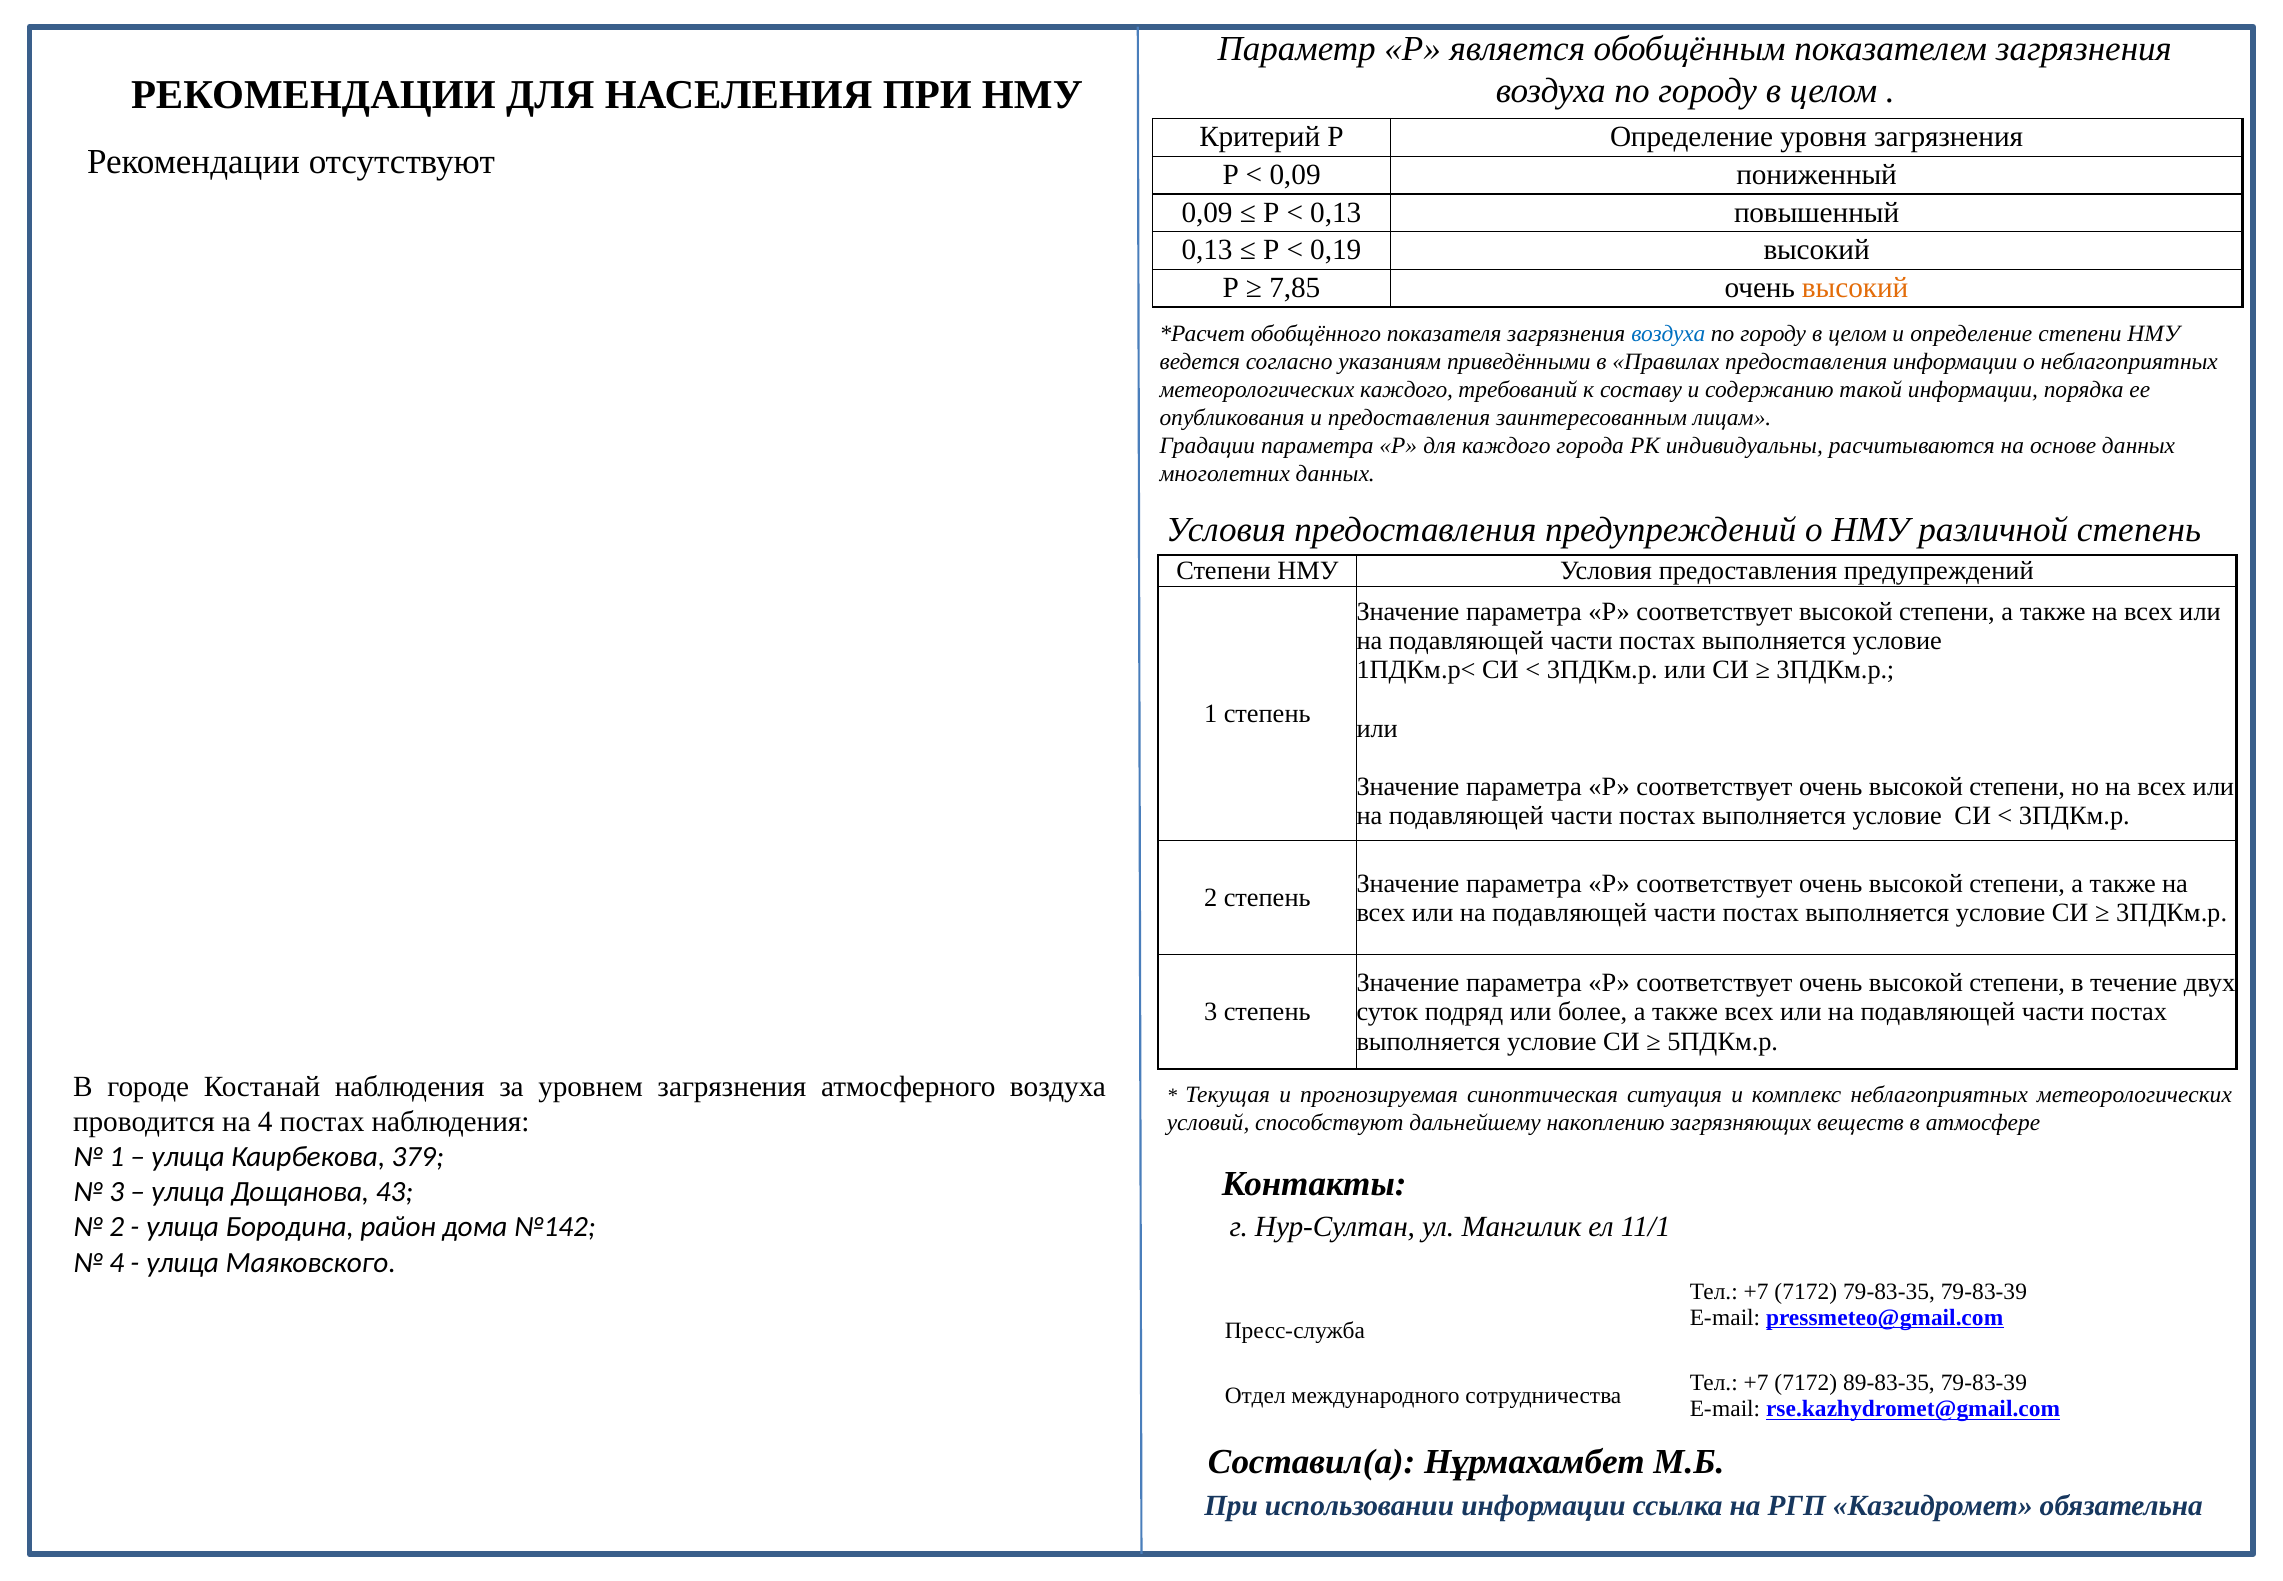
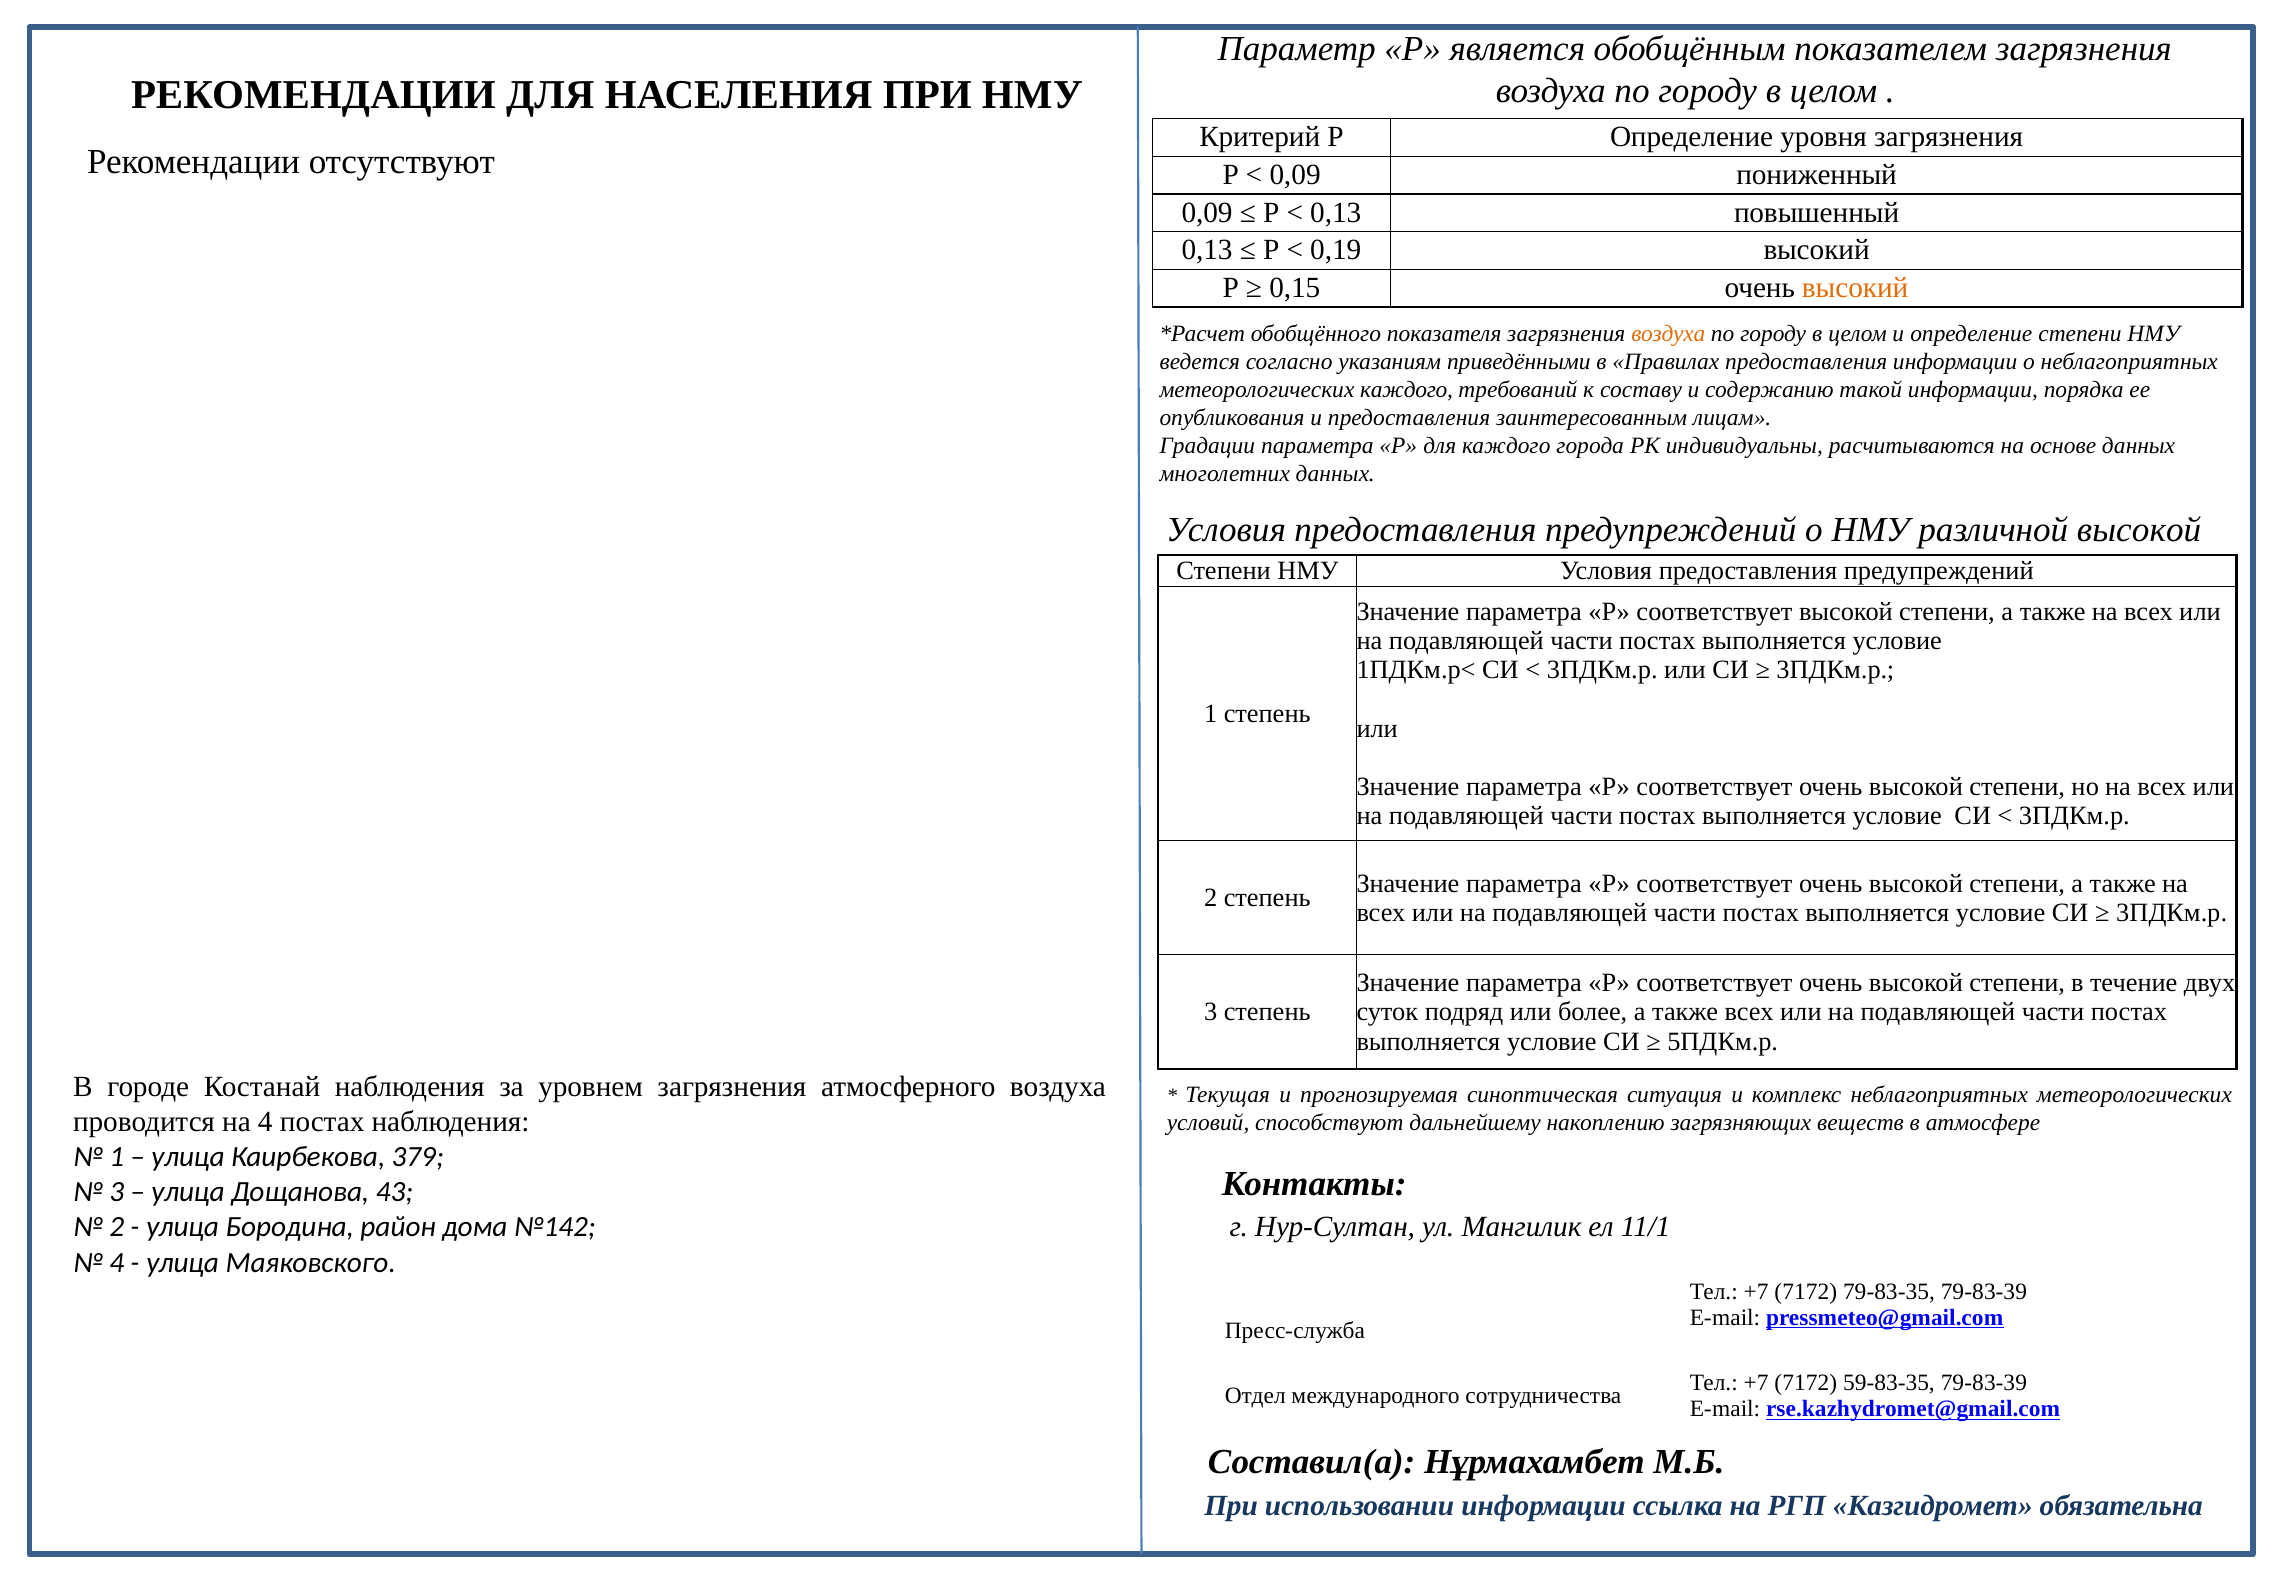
7,85: 7,85 -> 0,15 (1295, 288)
воздуха colour: blue -> orange (1668, 334)
различной степень: степень -> высокой (2139, 529)
89-83-35: 89-83-35 -> 59-83-35 (1889, 1382)
